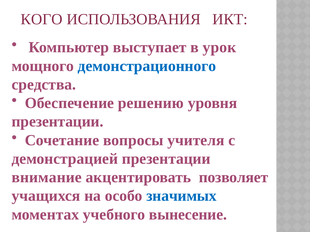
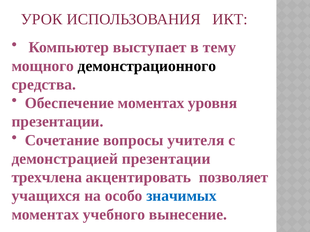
КОГО: КОГО -> УРОК (42, 19)
урок: урок -> тему (219, 47)
демонстрационного colour: blue -> black (147, 66)
Обеспечение решению: решению -> моментах (151, 103)
внимание: внимание -> трехчлена (47, 178)
